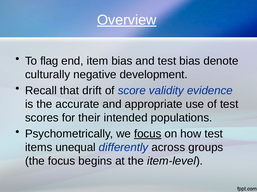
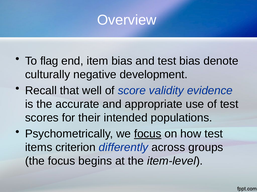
Overview underline: present -> none (127, 20)
drift: drift -> well (92, 91)
unequal: unequal -> criterion (76, 148)
